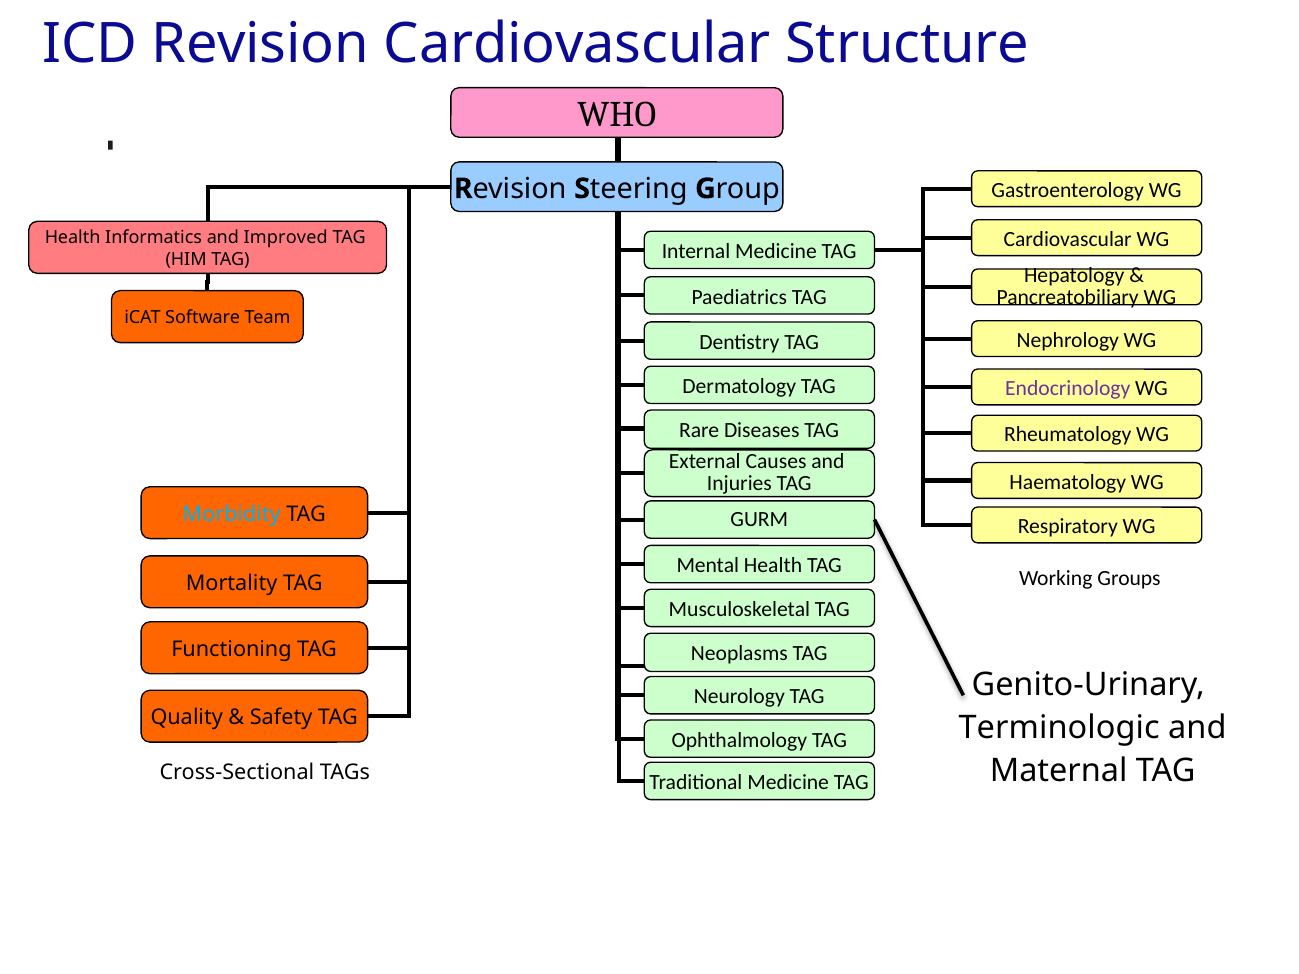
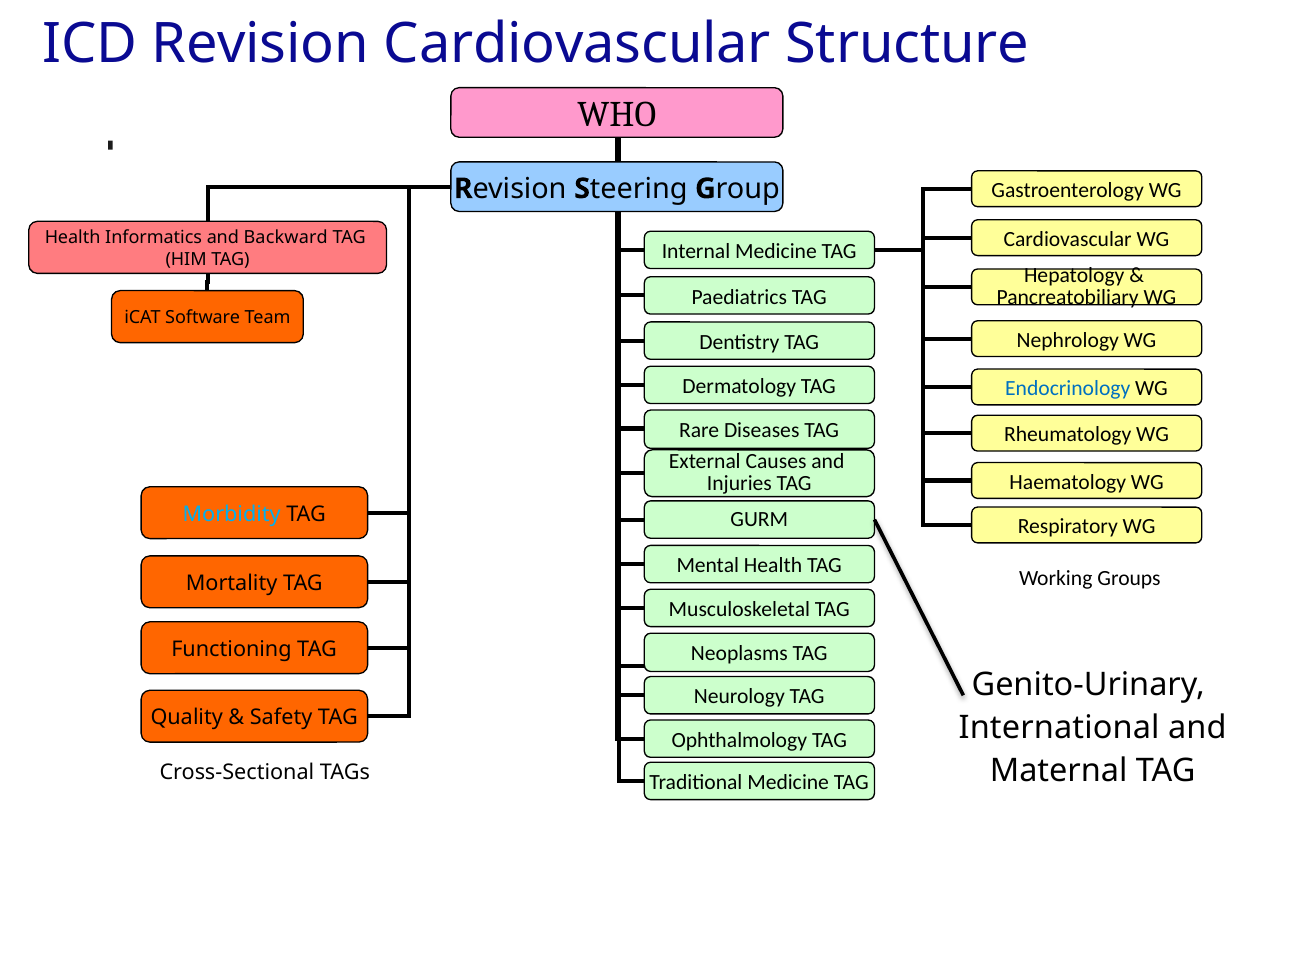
Improved: Improved -> Backward (286, 238)
Endocrinology colour: purple -> blue (1068, 389)
Terminologic: Terminologic -> International (1059, 728)
